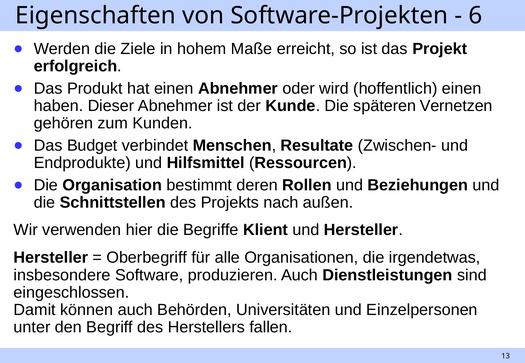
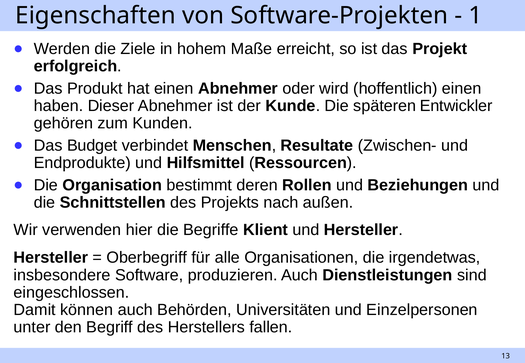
6: 6 -> 1 (475, 15)
Vernetzen: Vernetzen -> Entwickler (456, 106)
